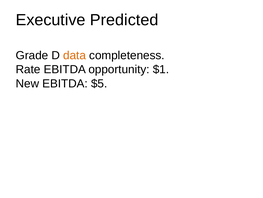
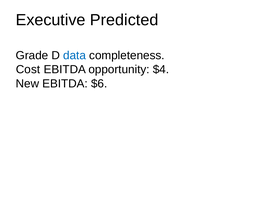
data colour: orange -> blue (75, 55)
Rate: Rate -> Cost (28, 69)
$1: $1 -> $4 (161, 69)
$5: $5 -> $6 (99, 83)
